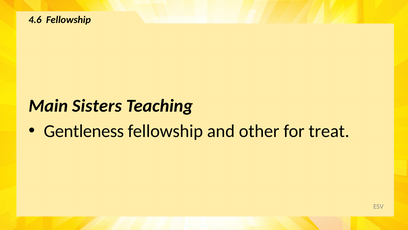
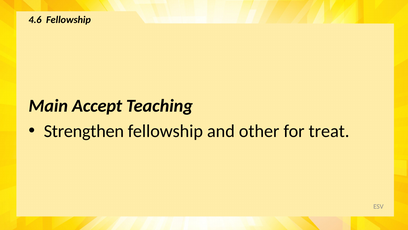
Sisters: Sisters -> Accept (97, 106)
Gentleness: Gentleness -> Strengthen (84, 131)
